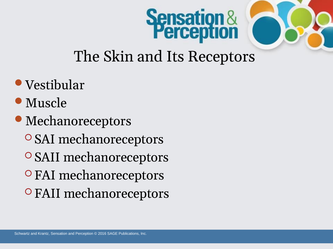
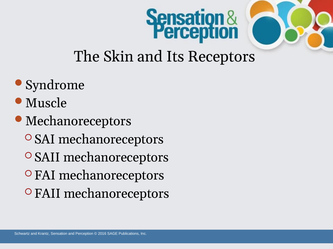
Vestibular: Vestibular -> Syndrome (55, 85)
